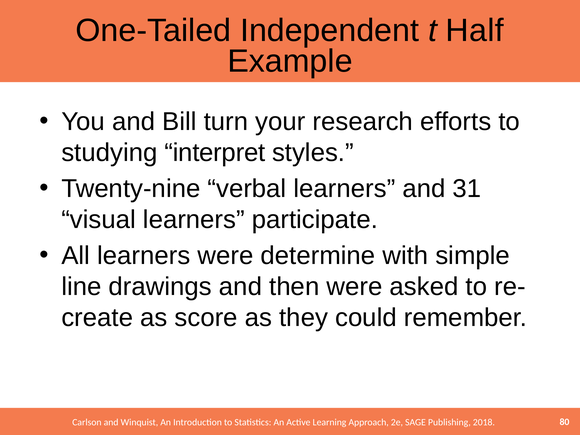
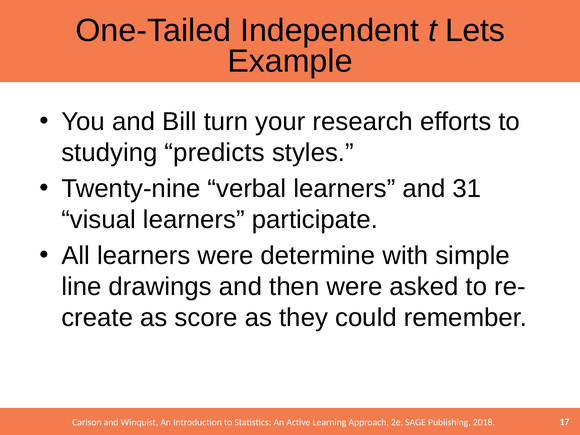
Half: Half -> Lets (475, 30)
interpret: interpret -> predicts (215, 153)
80: 80 -> 17 (564, 422)
